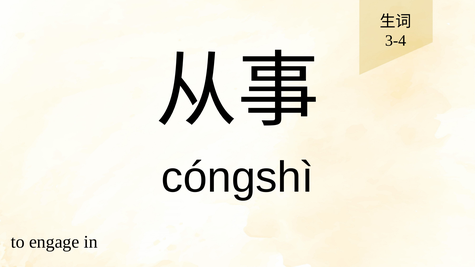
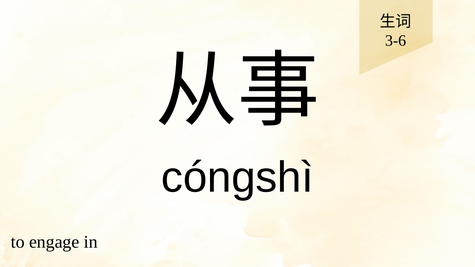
3-4: 3-4 -> 3-6 (396, 41)
